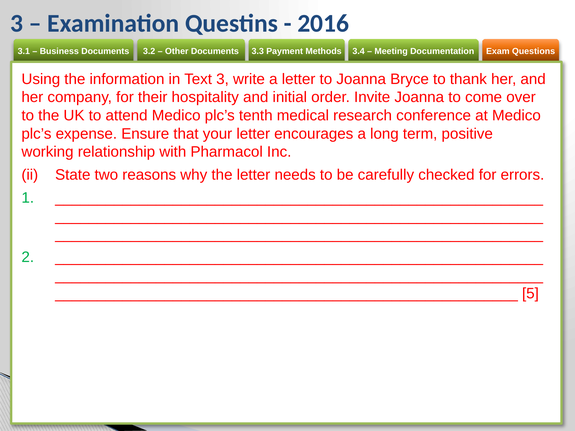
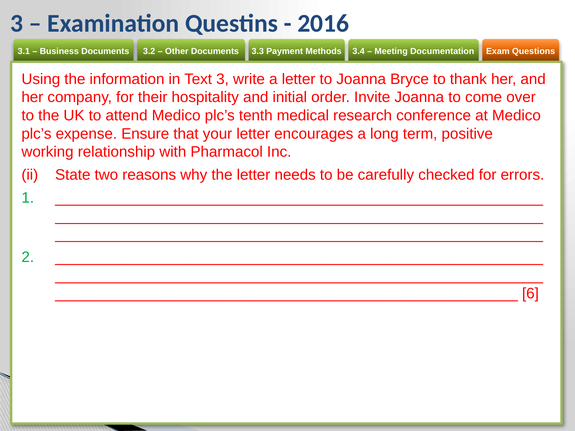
5: 5 -> 6 (530, 294)
